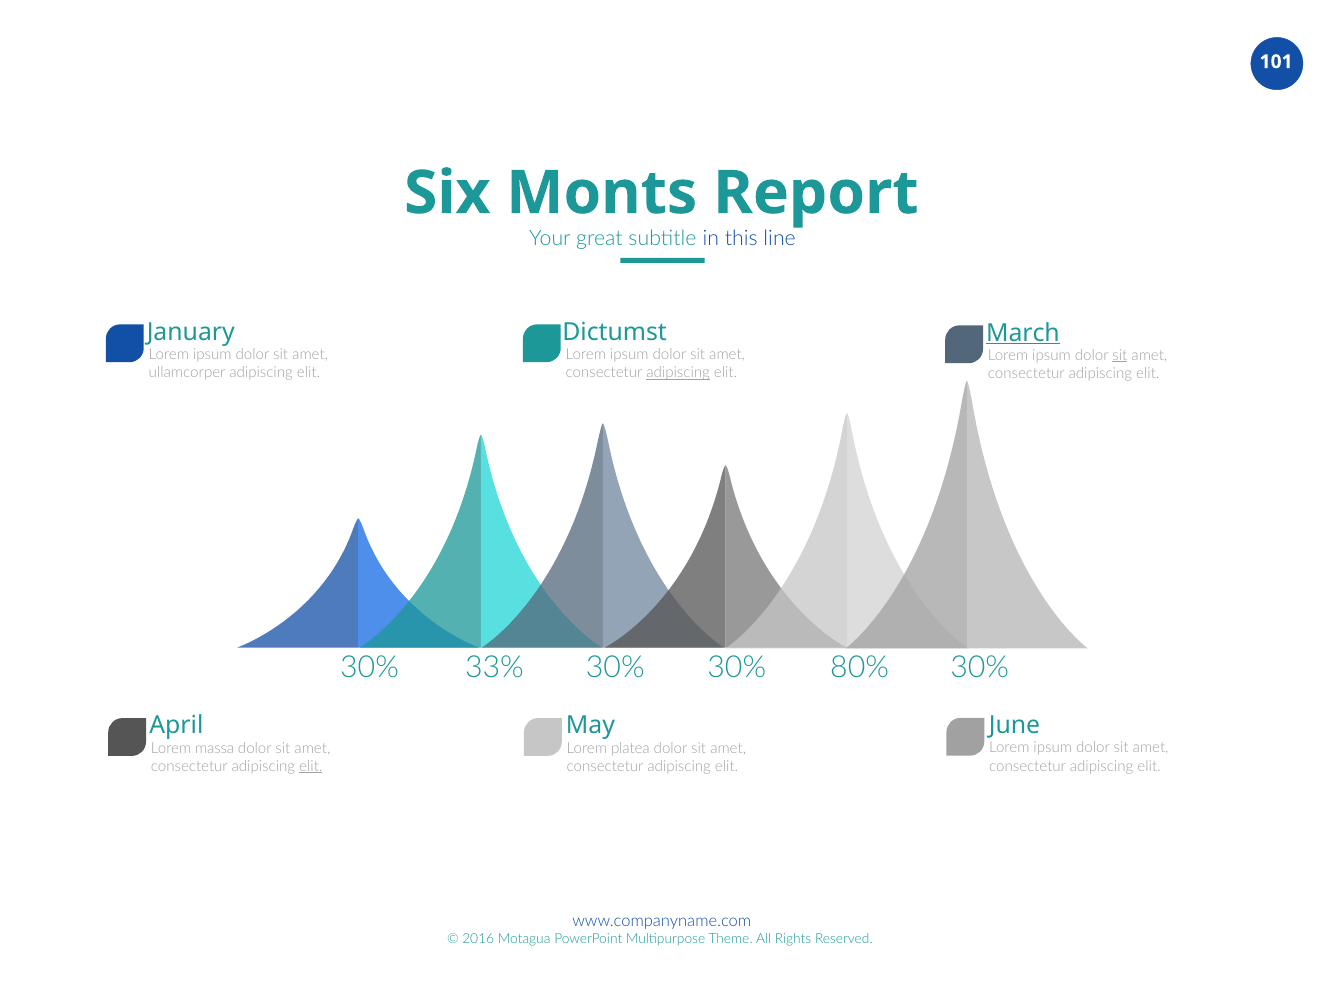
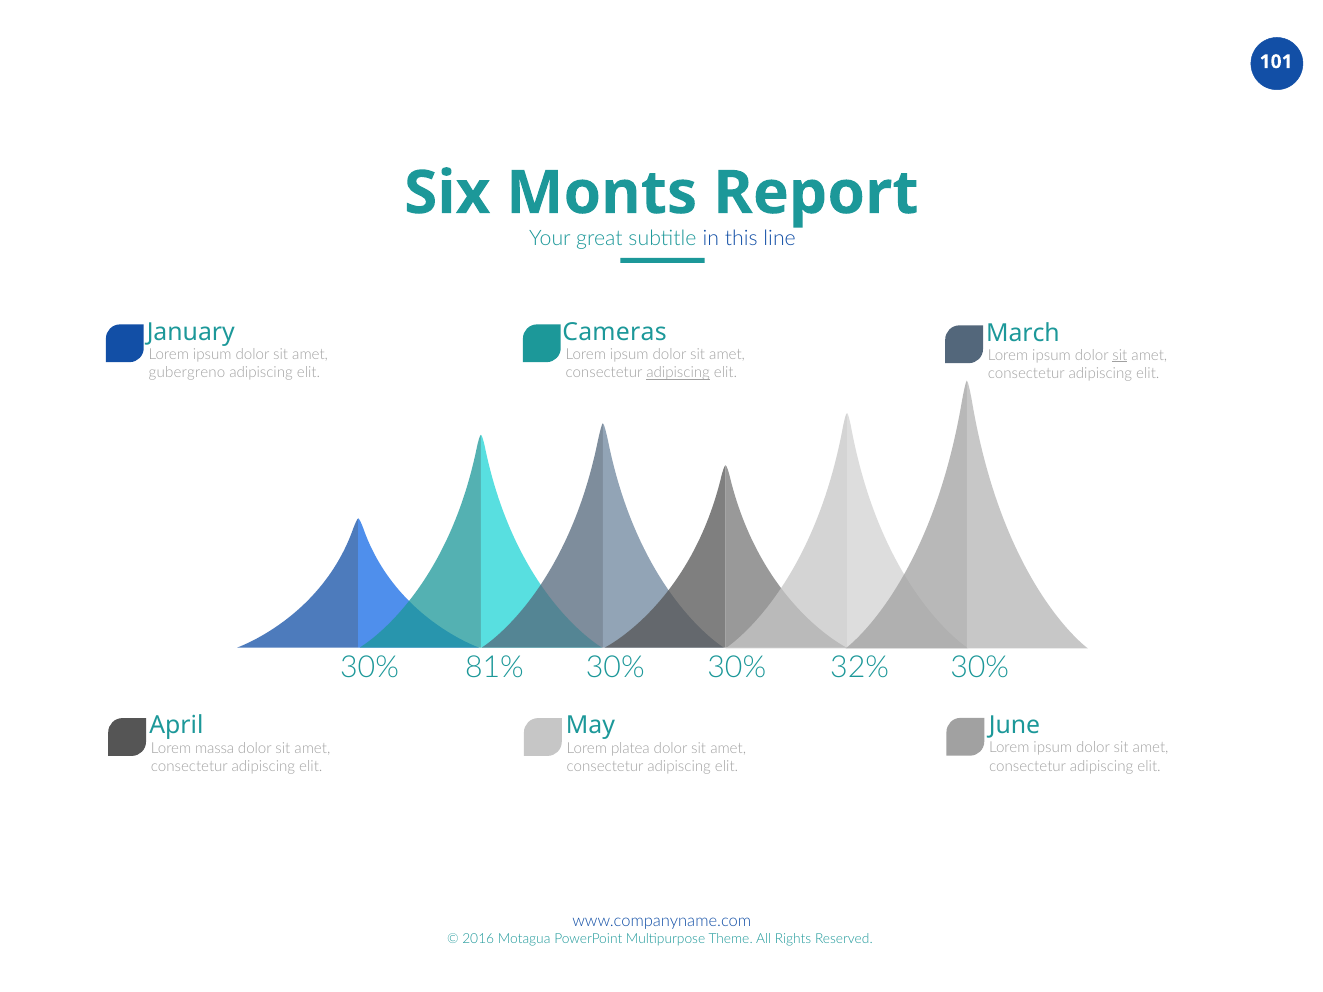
Dictumst: Dictumst -> Cameras (615, 332)
March underline: present -> none (1023, 333)
ullamcorper: ullamcorper -> gubergreno (187, 373)
33%: 33% -> 81% (494, 667)
80%: 80% -> 32% (860, 667)
elit underline: present -> none (311, 767)
